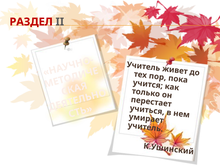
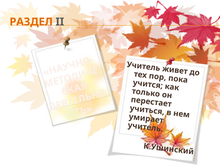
РАЗДЕЛ colour: red -> orange (31, 22)
